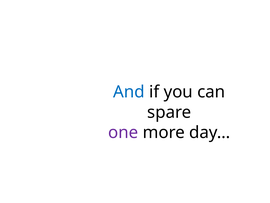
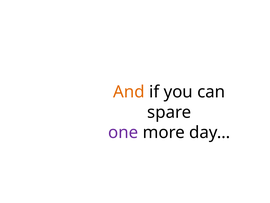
And colour: blue -> orange (129, 92)
